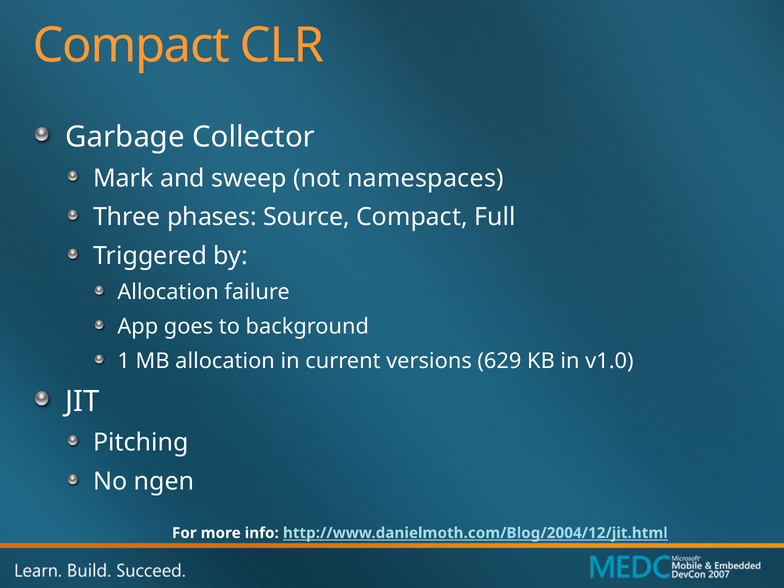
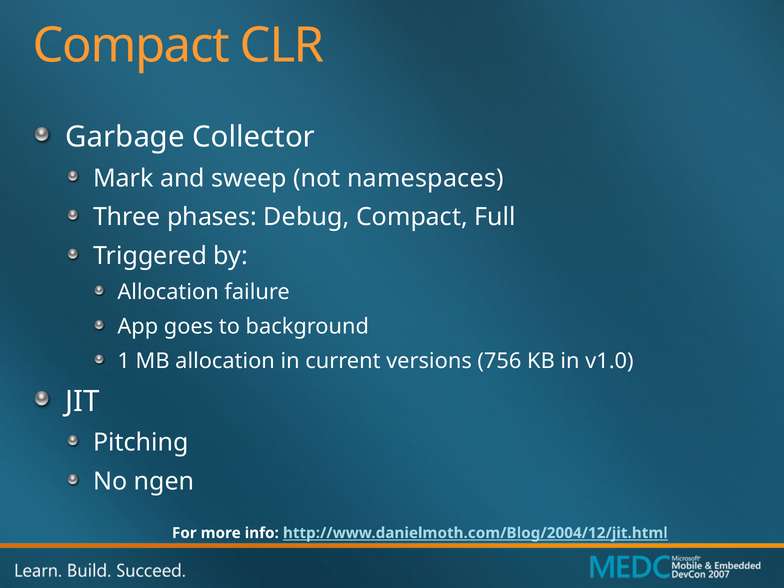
Source: Source -> Debug (306, 217)
629: 629 -> 756 (499, 361)
